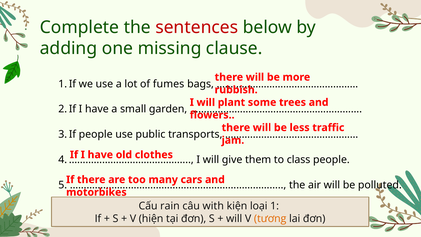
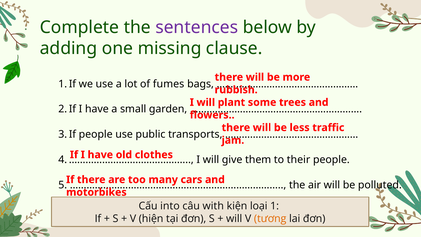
sentences colour: red -> purple (197, 27)
class: class -> their (299, 160)
rain: rain -> into (170, 206)
